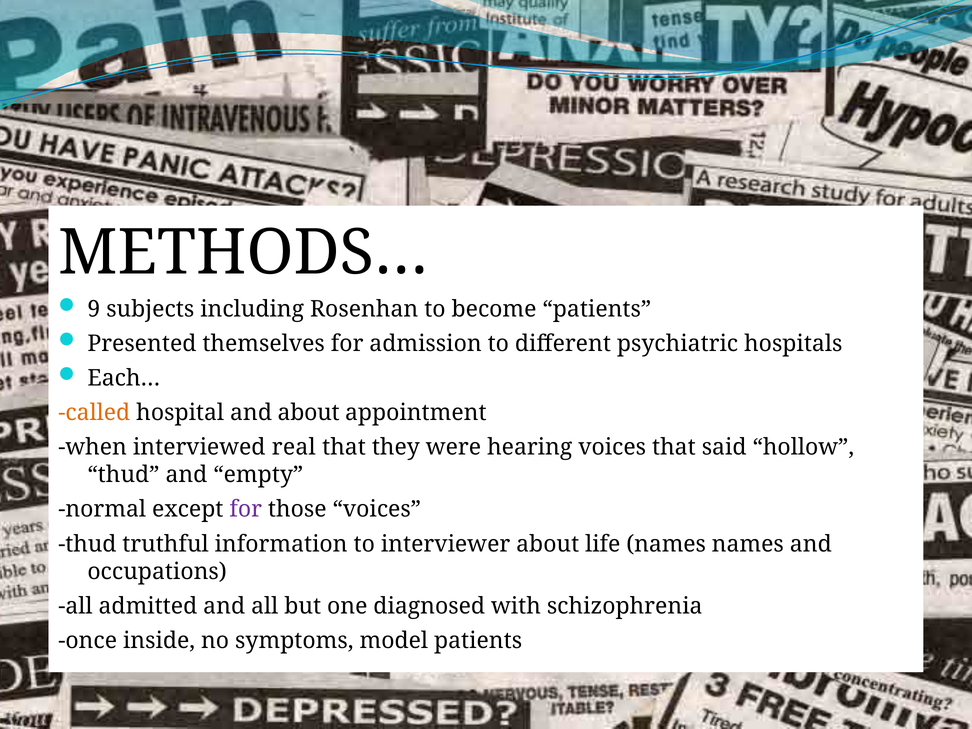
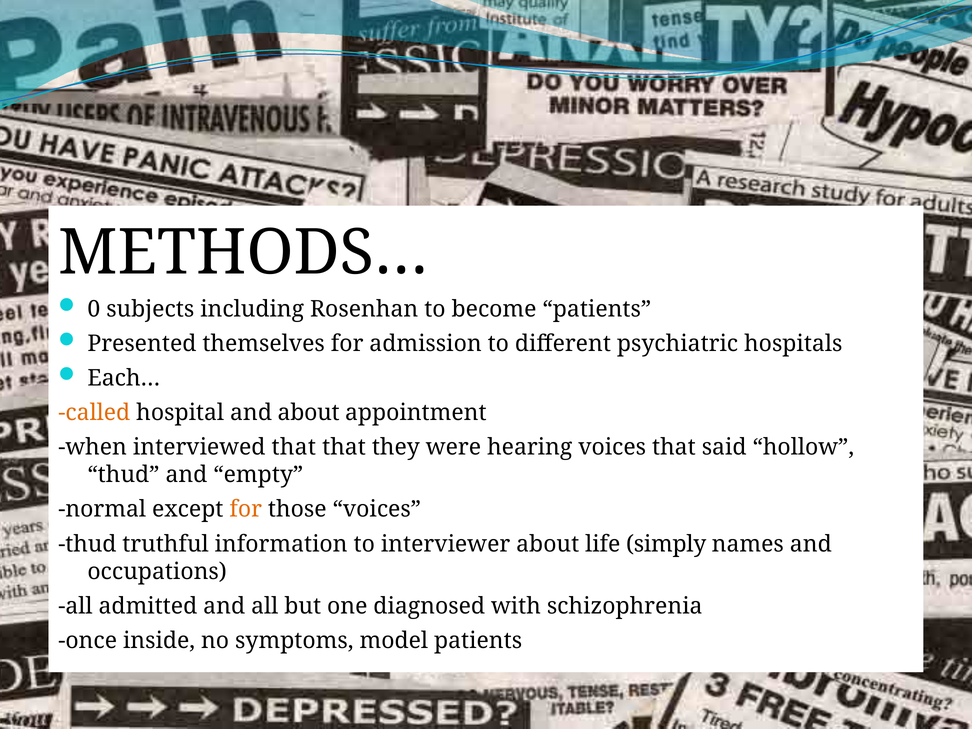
9: 9 -> 0 (94, 309)
interviewed real: real -> that (294, 447)
for colour: purple -> orange (246, 509)
life names: names -> simply (666, 544)
